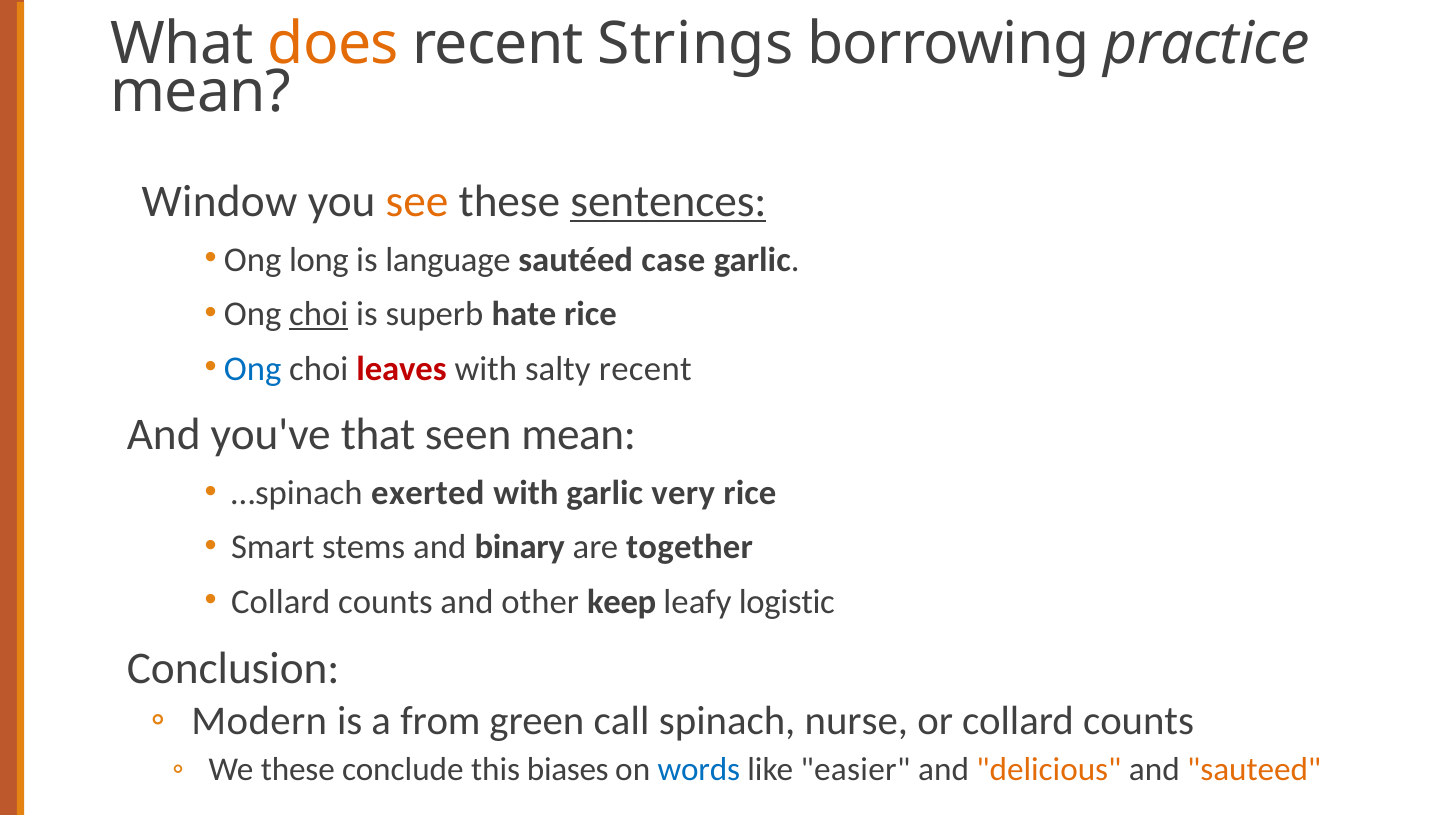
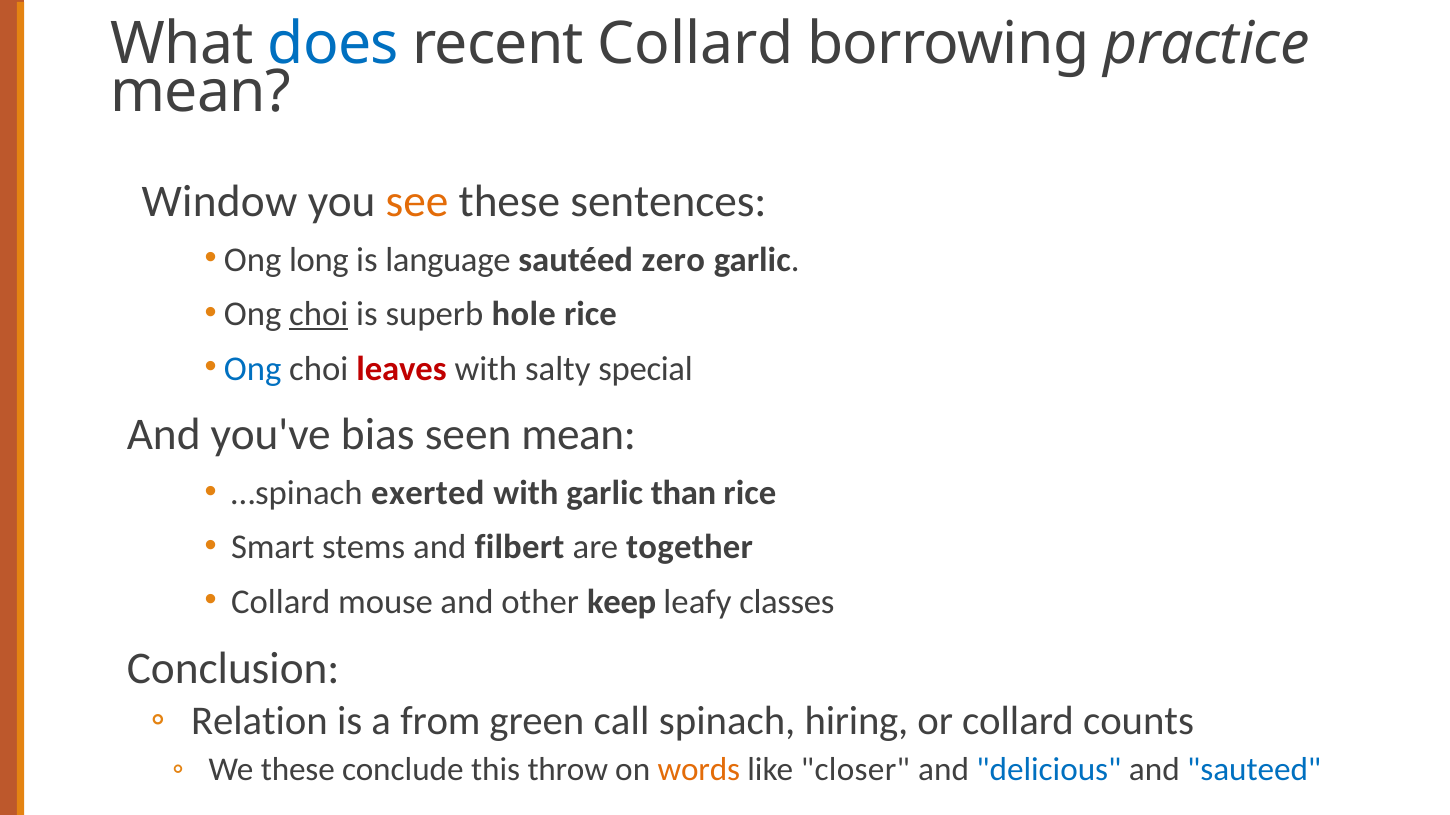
does colour: orange -> blue (333, 44)
recent Strings: Strings -> Collard (696, 44)
sentences underline: present -> none (668, 202)
case: case -> zero (673, 260)
hate: hate -> hole (524, 314)
salty recent: recent -> special (646, 369)
that: that -> bias (378, 435)
very: very -> than (684, 493)
binary: binary -> filbert (519, 548)
counts: counts -> mouse (386, 602)
logistic: logistic -> classes (787, 602)
Modern: Modern -> Relation (259, 721)
nurse: nurse -> hiring (856, 721)
biases: biases -> throw (568, 770)
words colour: blue -> orange (699, 770)
easier: easier -> closer (855, 770)
delicious colour: orange -> blue (1049, 770)
sauteed colour: orange -> blue (1254, 770)
